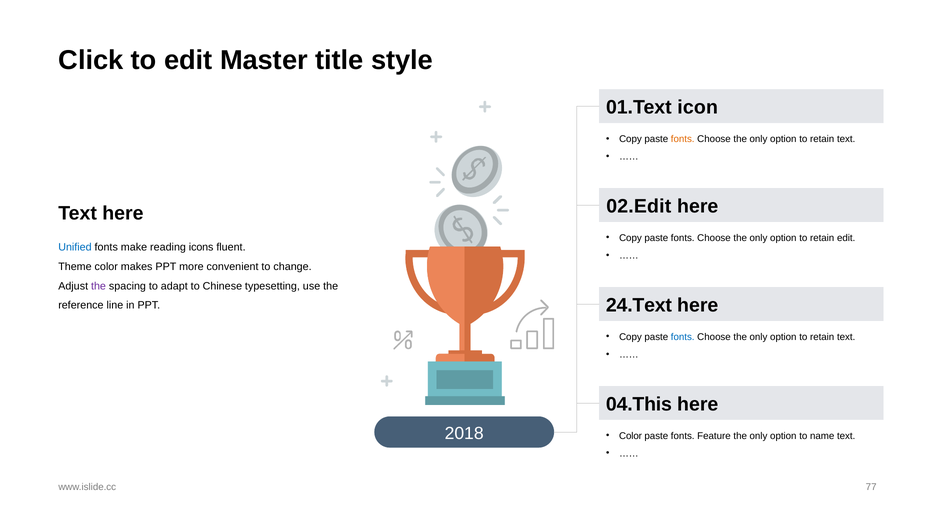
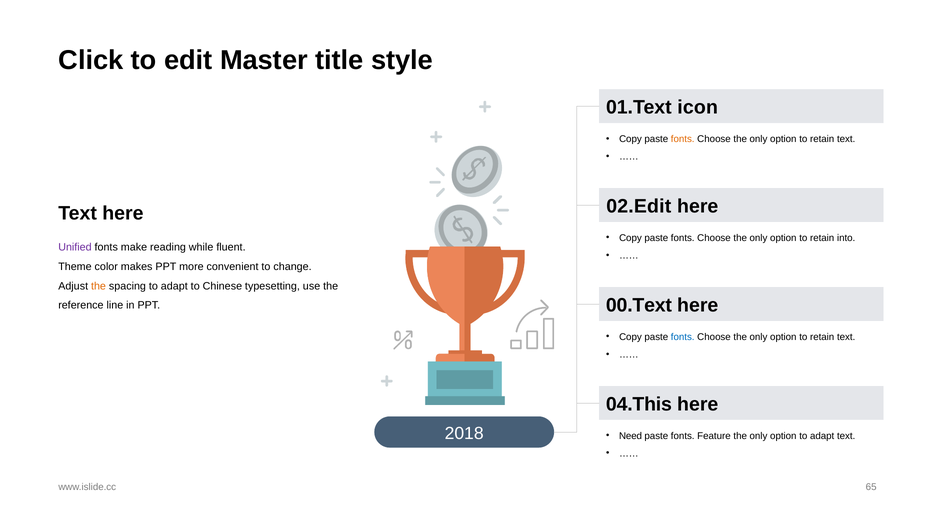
retain edit: edit -> into (846, 238)
Unified colour: blue -> purple (75, 247)
icons: icons -> while (201, 247)
the colour: purple -> orange (99, 286)
24.Text: 24.Text -> 00.Text (639, 305)
Color: Color -> Need (631, 436)
option to name: name -> adapt (822, 436)
77: 77 -> 65 (871, 487)
